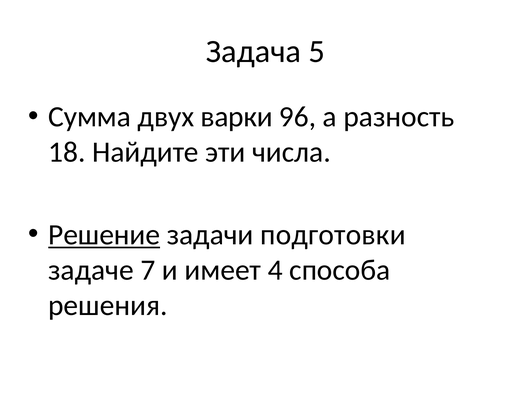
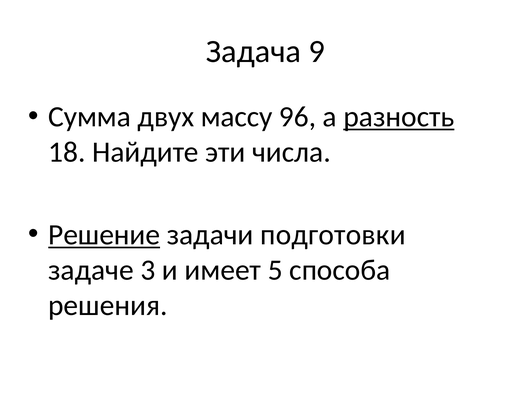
5: 5 -> 9 (317, 51)
варки: варки -> массу (237, 117)
разность underline: none -> present (399, 117)
7: 7 -> 3 (148, 270)
4: 4 -> 5 (275, 270)
